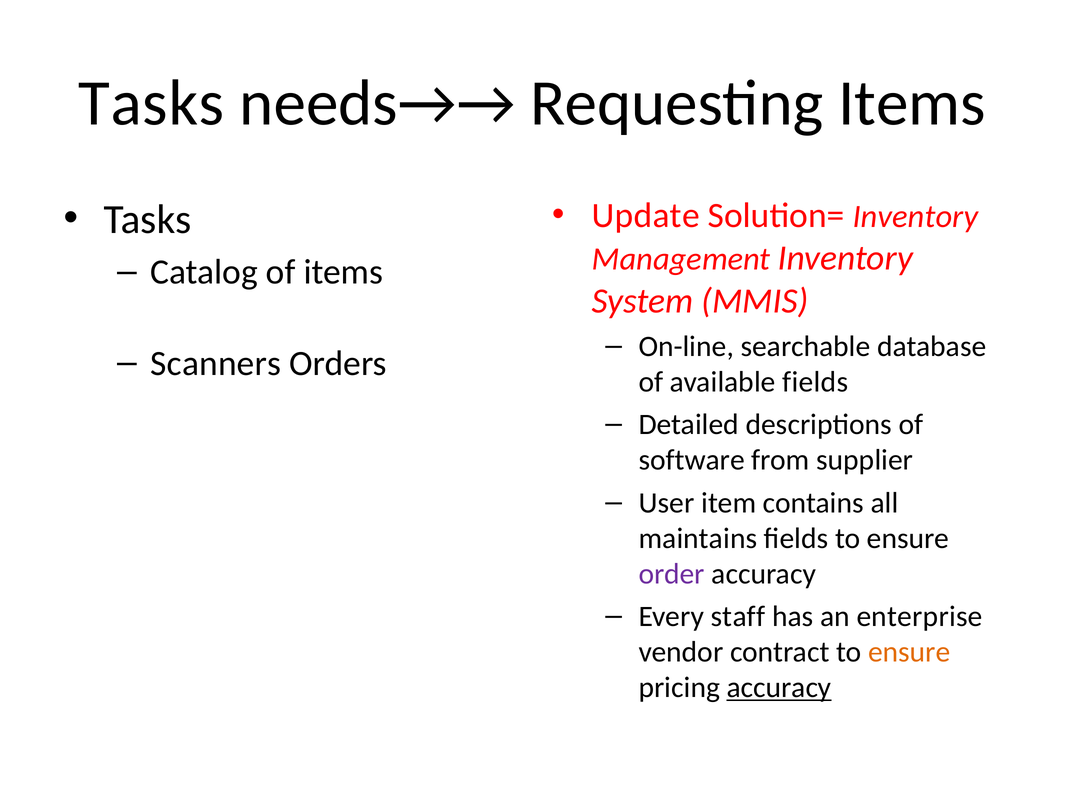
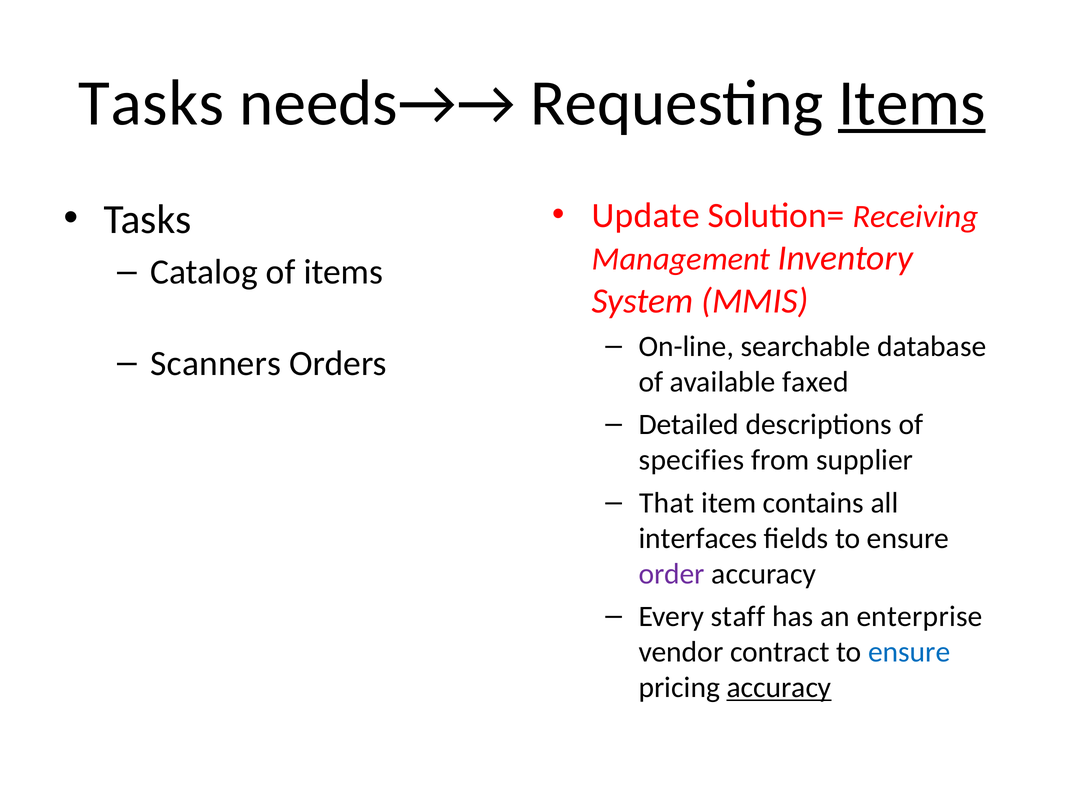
Items underline: none -> present (912, 103)
Solution= Inventory: Inventory -> Receiving (915, 216)
available fields: fields -> faxed (816, 382)
software: software -> specifies (691, 460)
User: User -> That (666, 503)
maintains: maintains -> interfaces (698, 538)
ensure colour: orange -> blue (909, 652)
